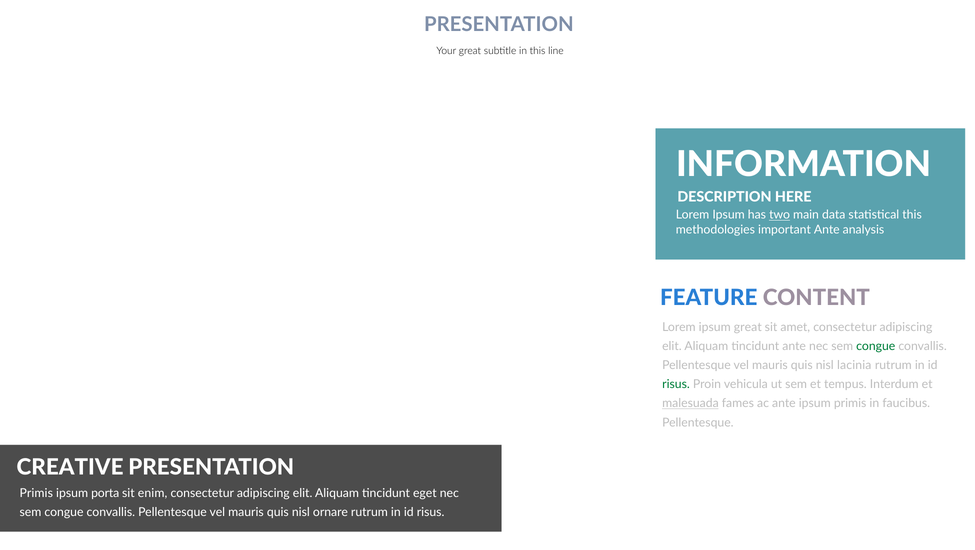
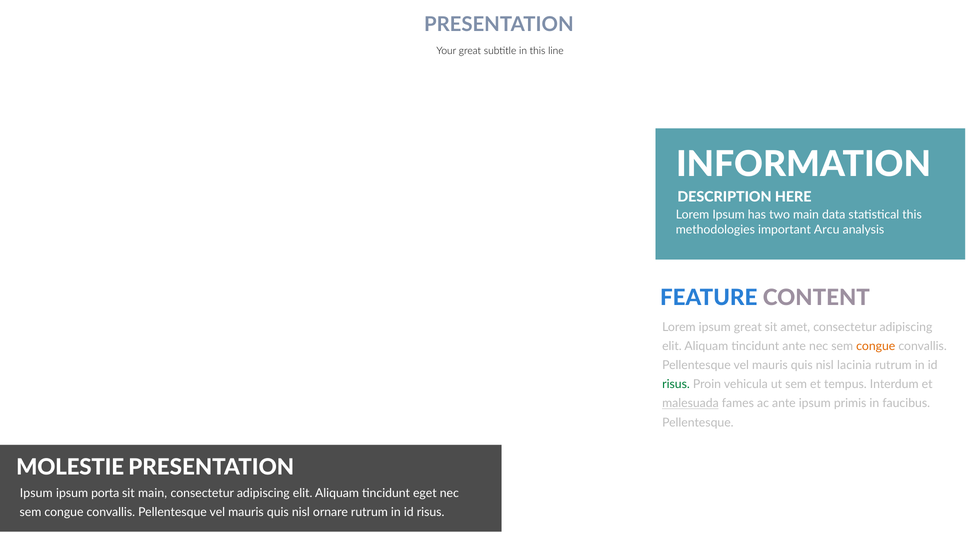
two underline: present -> none (780, 215)
important Ante: Ante -> Arcu (827, 230)
congue colour: green -> orange (876, 346)
CREATIVE: CREATIVE -> MOLESTIE (70, 467)
Primis: Primis -> Ipsum (36, 493)
sit enim: enim -> main (153, 493)
